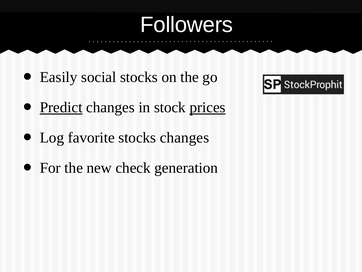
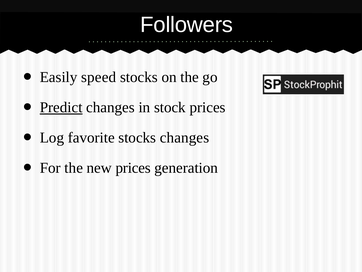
social: social -> speed (99, 77)
prices underline: present -> none (208, 107)
new check: check -> prices (133, 168)
